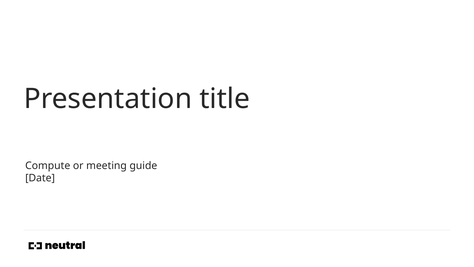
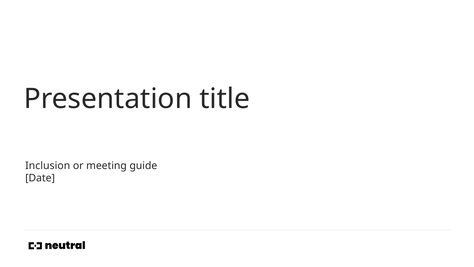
Compute: Compute -> Inclusion (48, 165)
